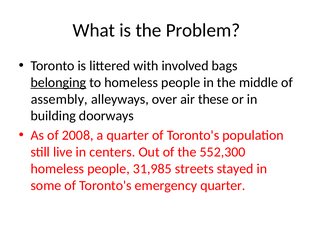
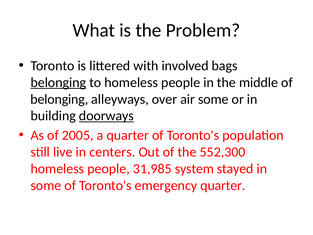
assembly: assembly -> belonging (59, 99)
air these: these -> some (213, 99)
doorways underline: none -> present (106, 116)
2008: 2008 -> 2005 (78, 135)
streets: streets -> system (194, 169)
